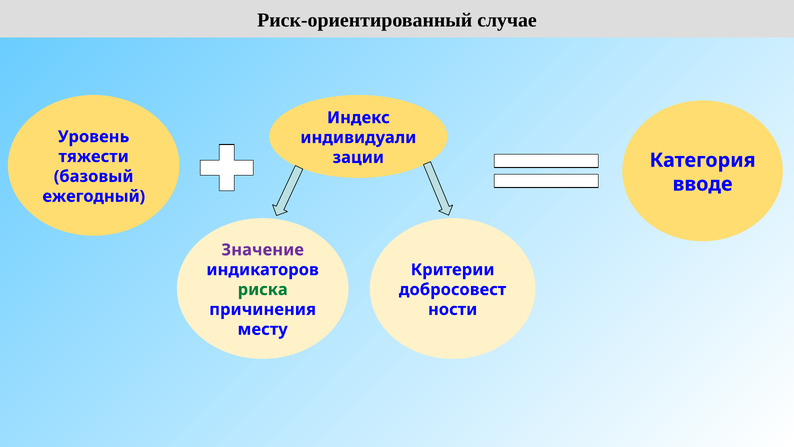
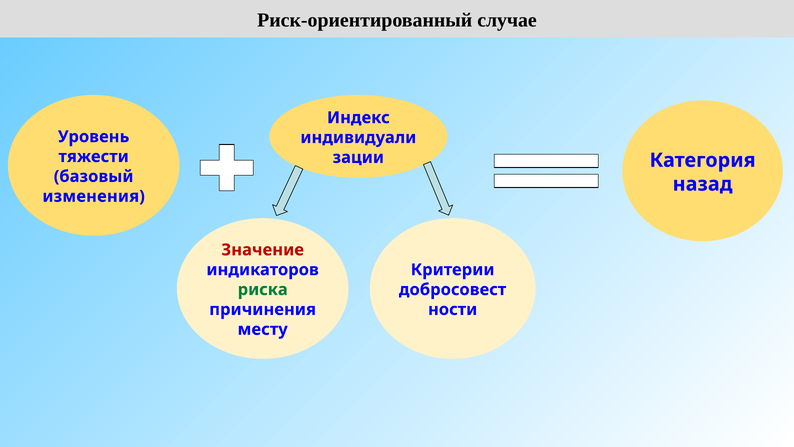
вводе: вводе -> назад (703, 184)
ежегодный: ежегодный -> изменения (94, 196)
Значение colour: purple -> red (263, 250)
